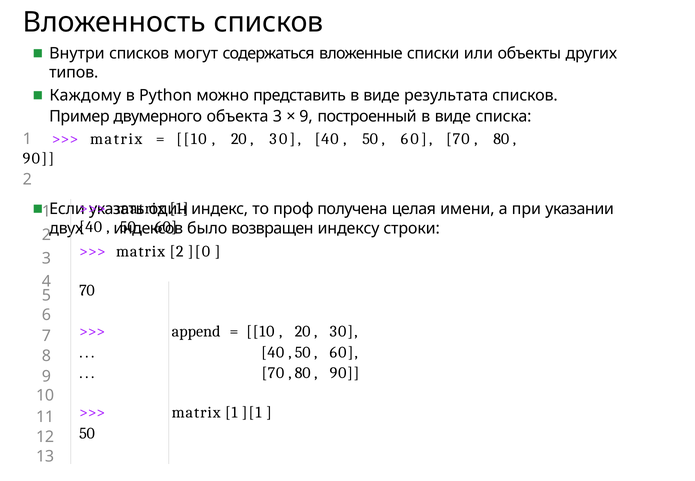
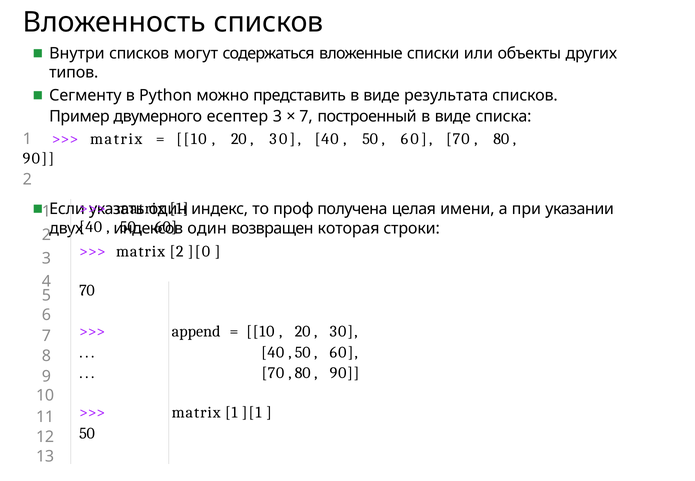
Каждому: Каждому -> Сегменту (85, 95)
объекта: объекта -> есептер (237, 117)
9: 9 -> 7 (306, 117)
было: было -> один (207, 228)
индексу: индексу -> которая (349, 228)
